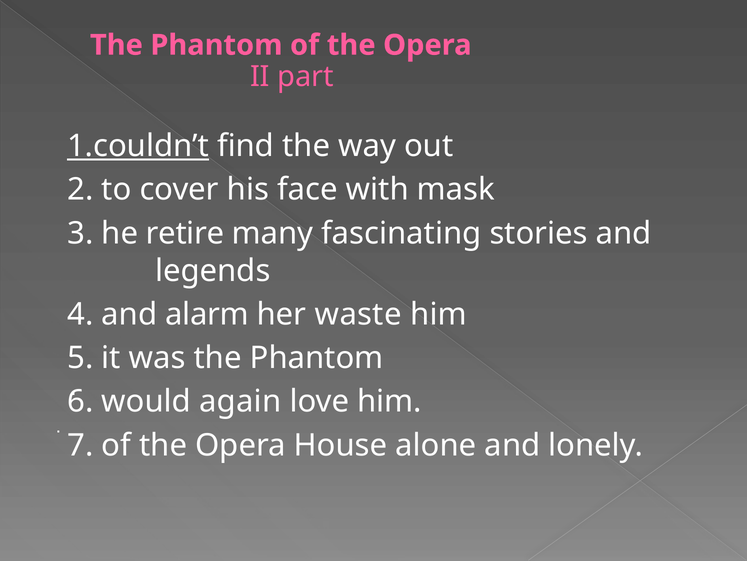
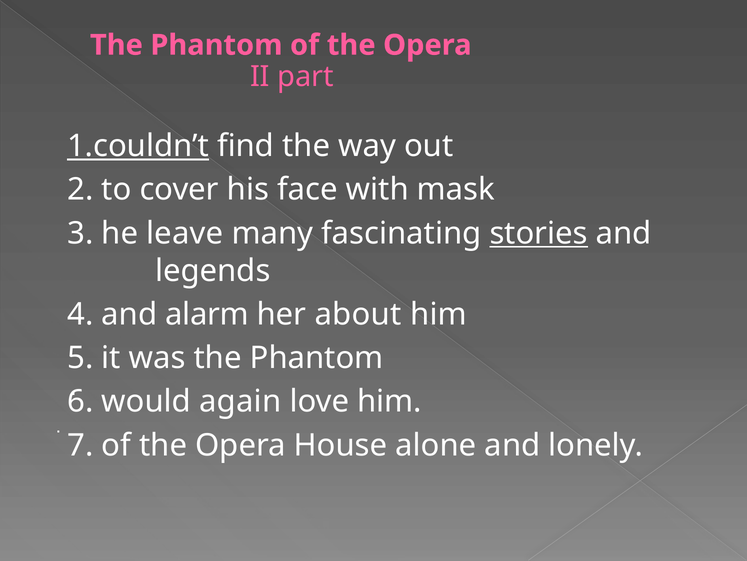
retire: retire -> leave (185, 233)
stories underline: none -> present (539, 233)
waste: waste -> about (358, 314)
